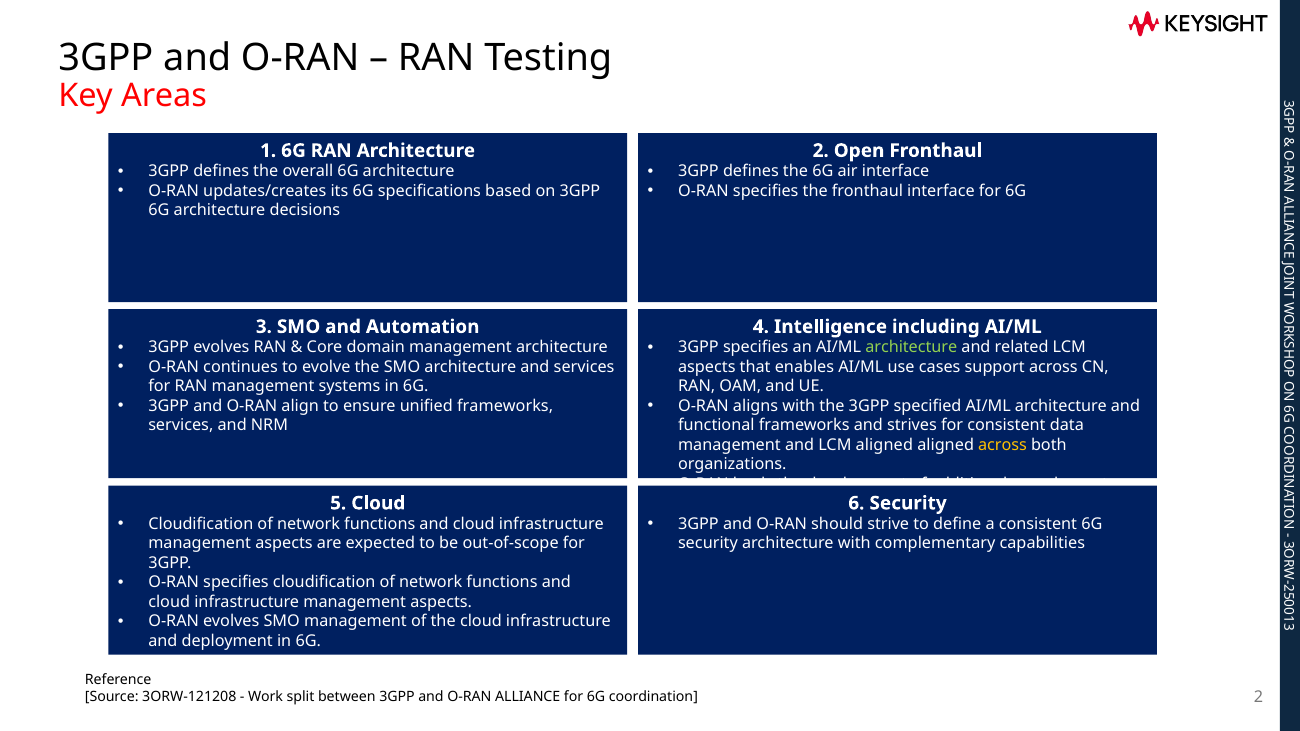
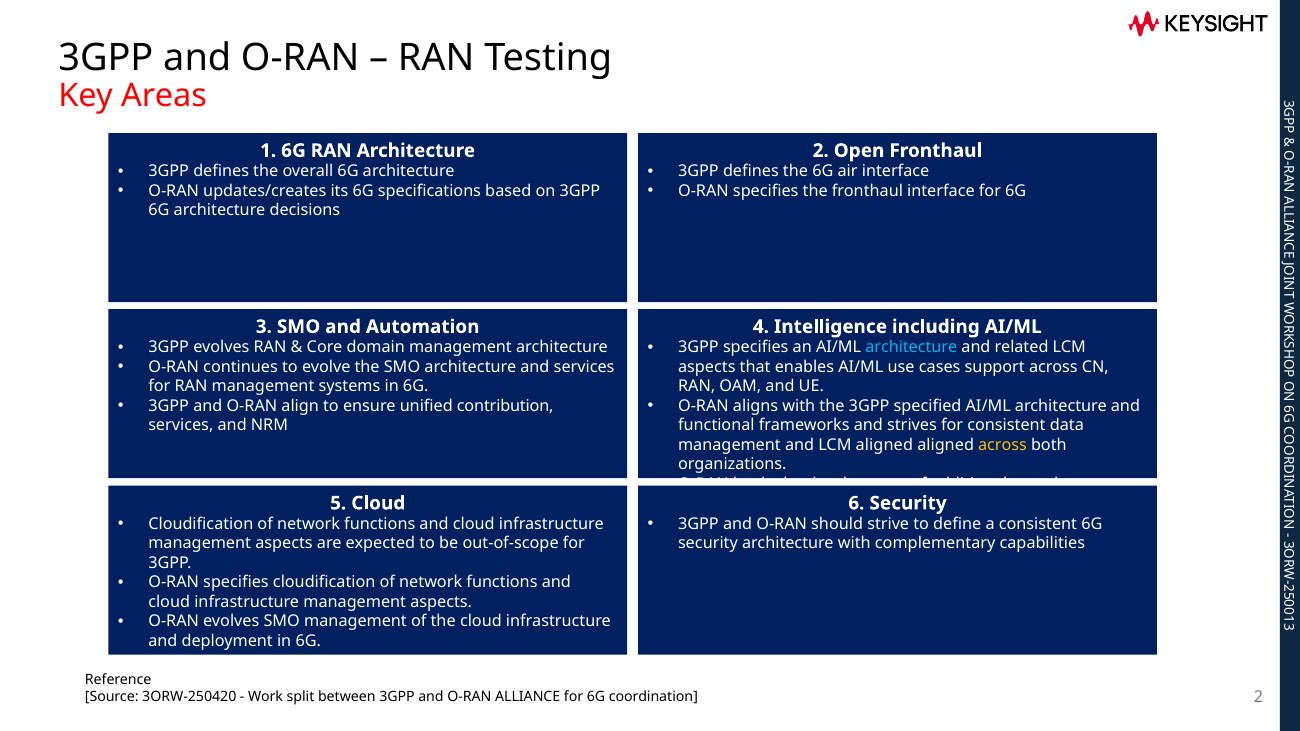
architecture colour: light green -> light blue (911, 348)
unified frameworks: frameworks -> contribution (505, 406)
3ORW-121208: 3ORW-121208 -> 3ORW-250420 (189, 697)
